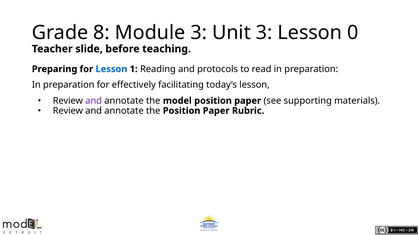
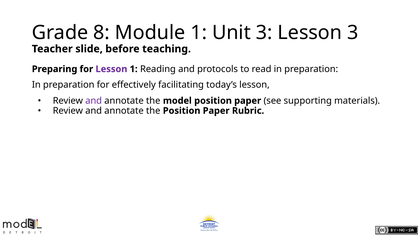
Module 3: 3 -> 1 (199, 33)
Lesson 0: 0 -> 3 (353, 33)
Lesson colour: blue -> purple (111, 69)
